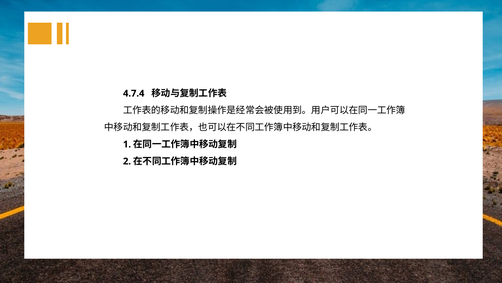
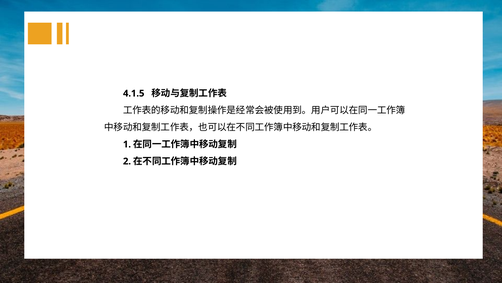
4.7.4: 4.7.4 -> 4.1.5 (134, 93)
